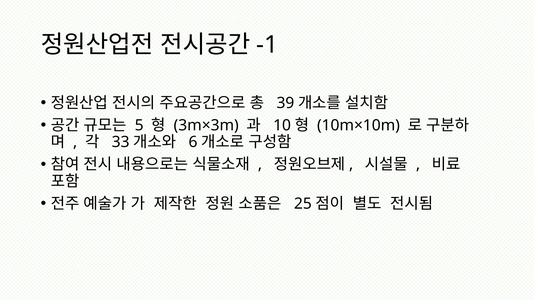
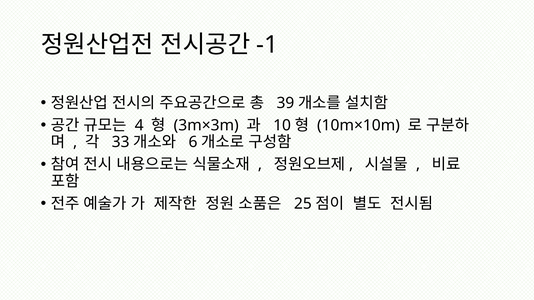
5: 5 -> 4 (139, 125)
